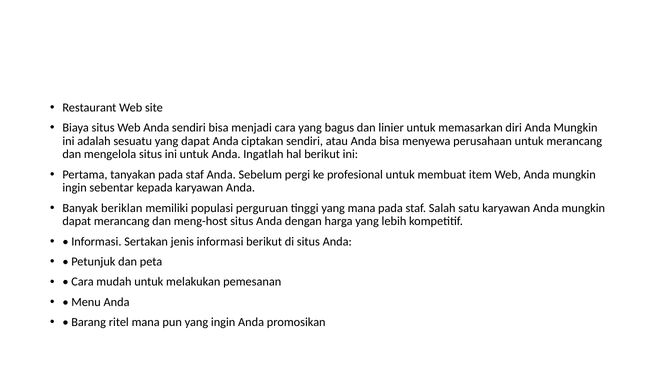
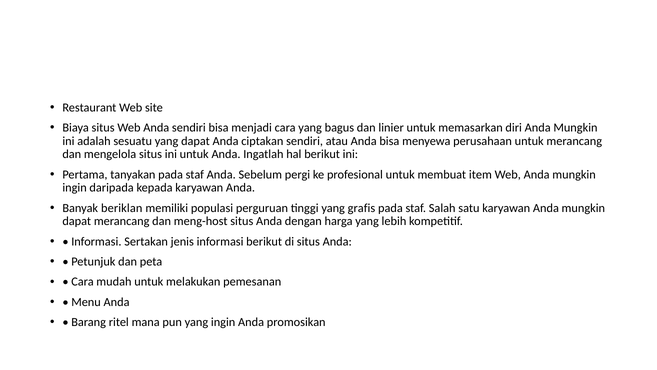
sebentar: sebentar -> daripada (112, 188)
yang mana: mana -> grafis (361, 208)
